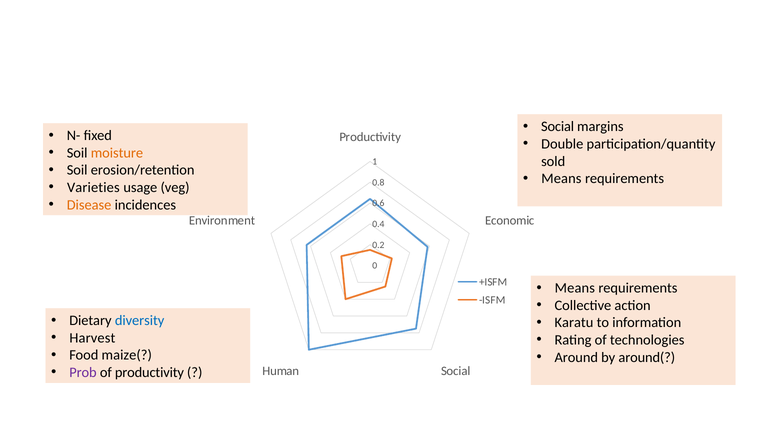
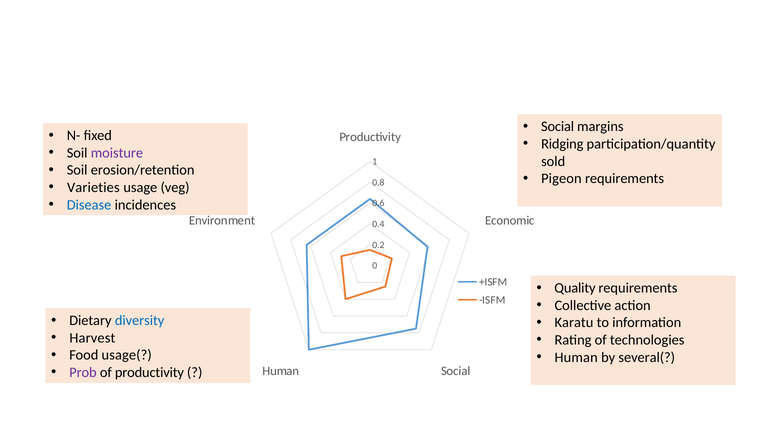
Double: Double -> Ridging (562, 144)
moisture colour: orange -> purple (117, 153)
Means: Means -> Pigeon (561, 179)
Disease colour: orange -> blue (89, 205)
Means: Means -> Quality (575, 289)
maize(: maize( -> usage( (127, 356)
Around: Around -> Human (576, 358)
around(: around( -> several( (647, 358)
